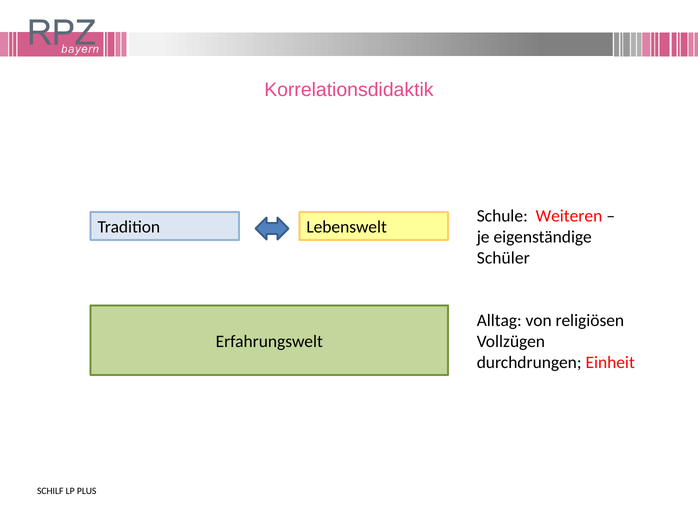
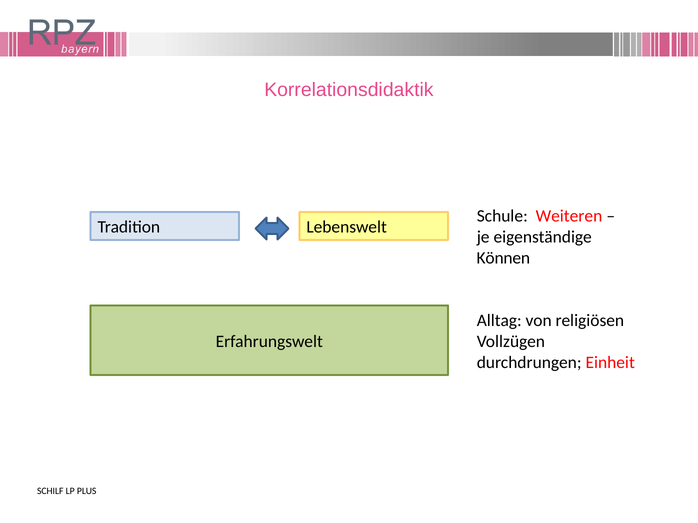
Schüler: Schüler -> Können (503, 258)
